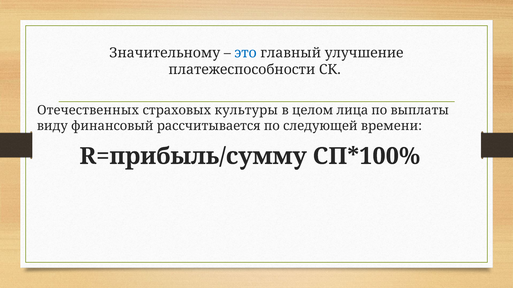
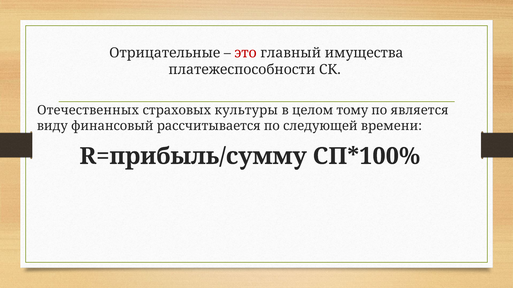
Значительному: Значительному -> Отрицательные (165, 53)
это colour: blue -> red (246, 53)
улучшение: улучшение -> имущества (364, 53)
лица: лица -> тому (352, 111)
выплаты: выплаты -> является (420, 111)
